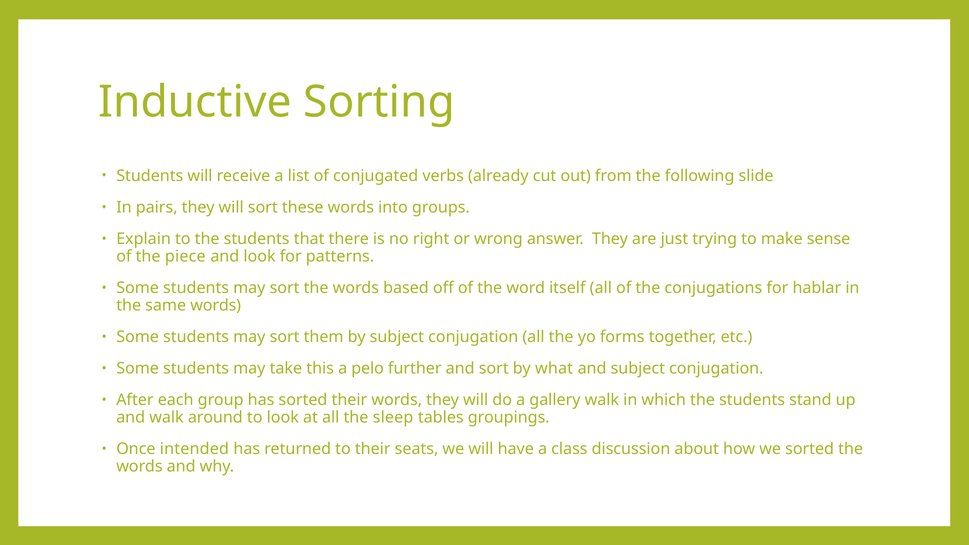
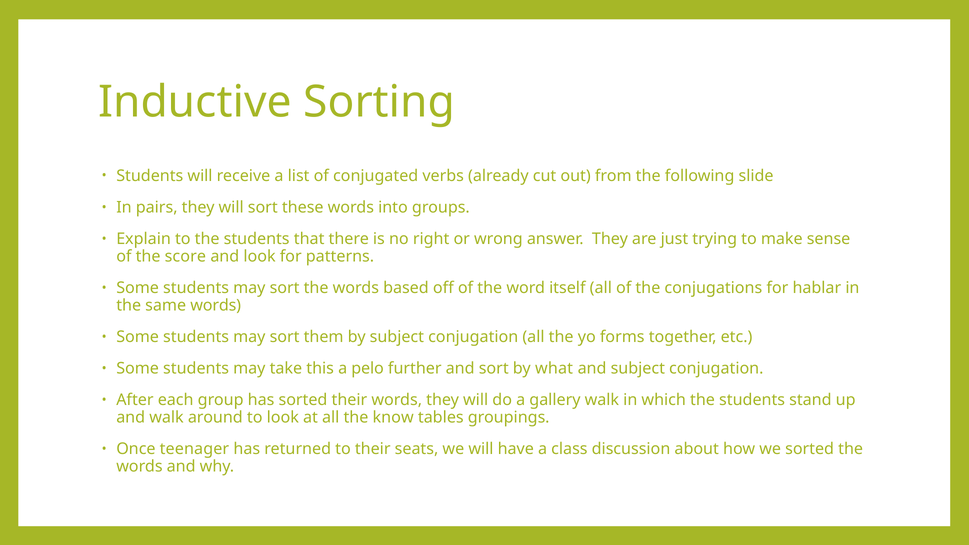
piece: piece -> score (185, 256)
sleep: sleep -> know (393, 417)
intended: intended -> teenager (194, 449)
